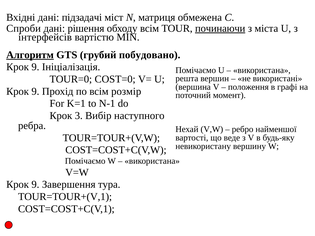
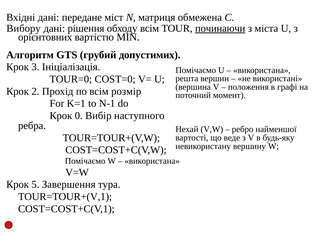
підзадачі: підзадачі -> передане (82, 17)
Спроби: Спроби -> Вибору (24, 28)
інтерфейсів: інтерфейсів -> орієнтовних (45, 37)
Алгоритм underline: present -> none (30, 55)
побудовано: побудовано -> допустимих (150, 55)
9: 9 -> 3 (35, 67)
9: 9 -> 2 (35, 91)
3: 3 -> 0 (79, 116)
9: 9 -> 5 (35, 185)
